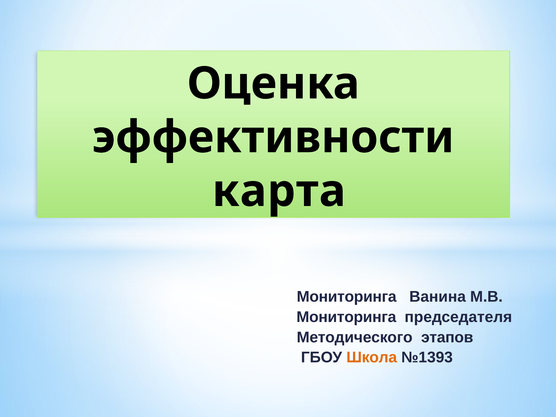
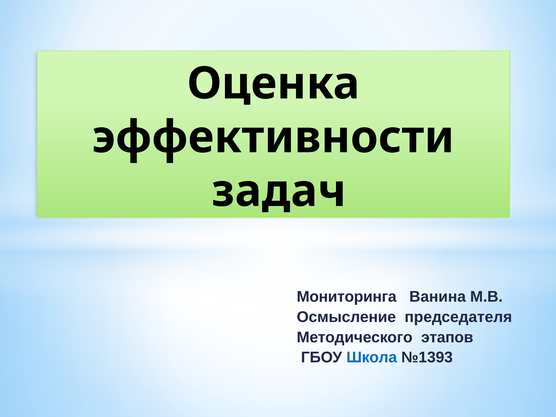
карта: карта -> задач (279, 191)
Мониторинга: Мониторинга -> Осмысление (346, 317)
Школа colour: orange -> blue (372, 358)
